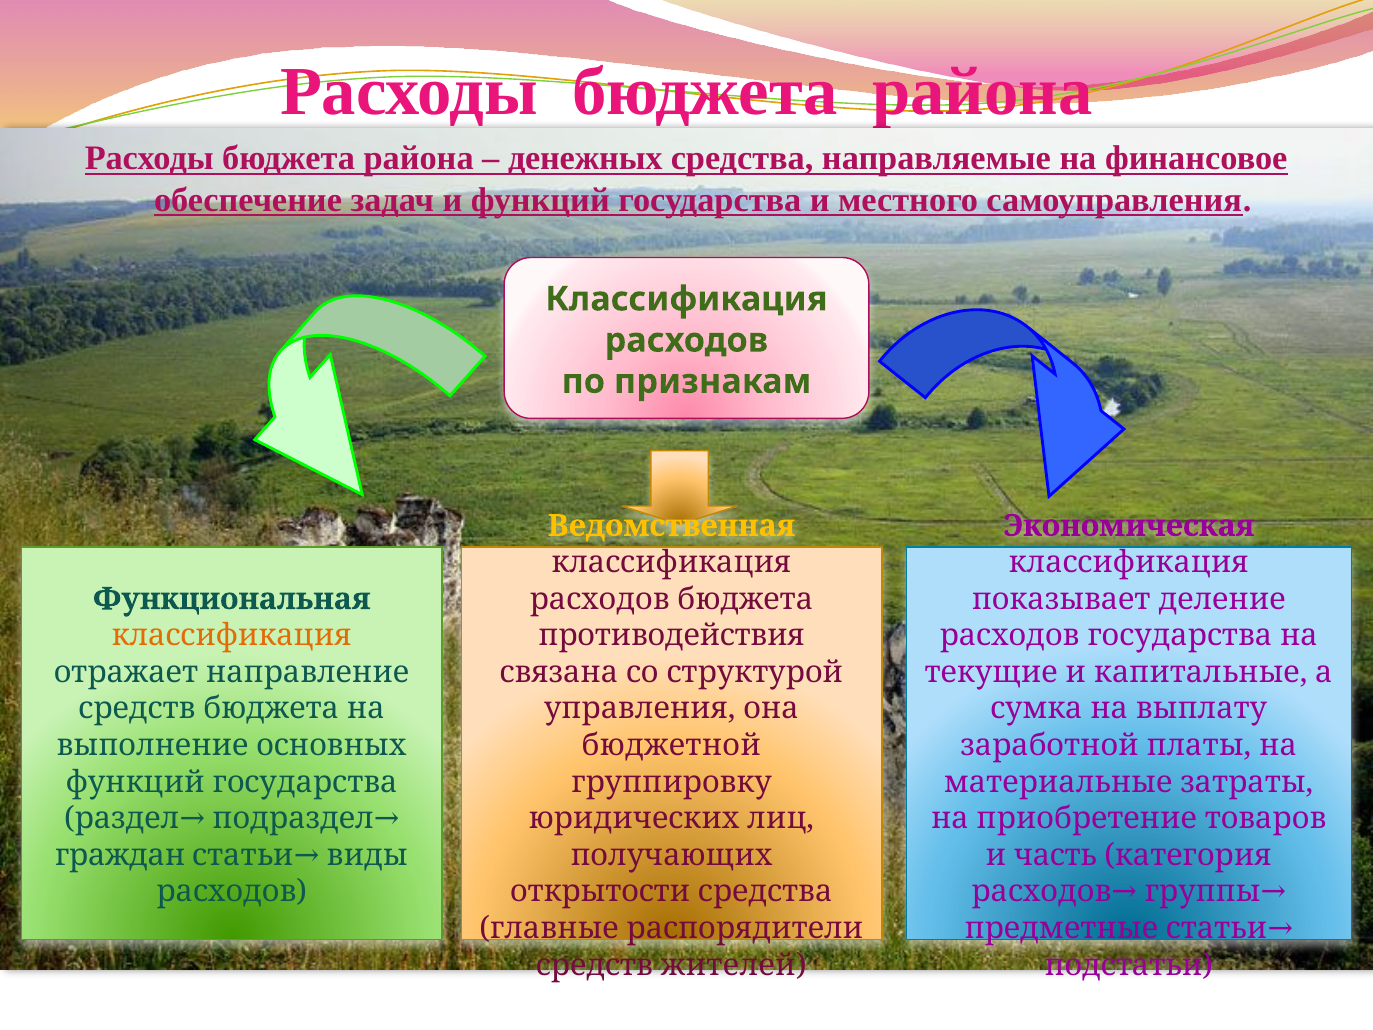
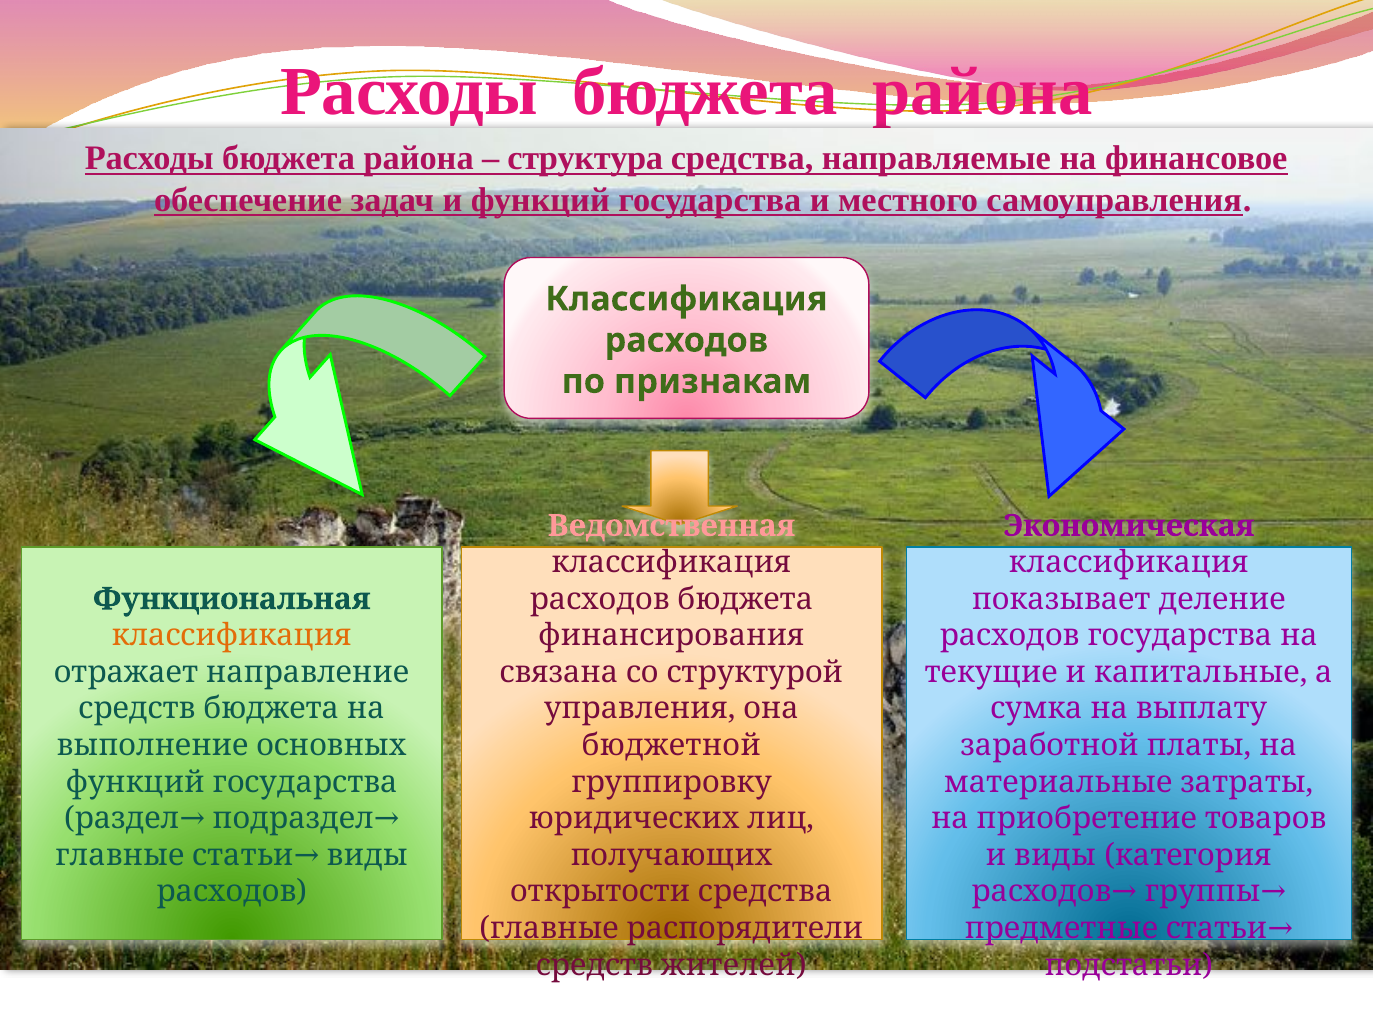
денежных: денежных -> структура (585, 158)
Ведомственная colour: yellow -> pink (672, 526)
противодействия: противодействия -> финансирования (671, 635)
граждан: граждан -> главные (120, 855)
и часть: часть -> виды (1055, 855)
